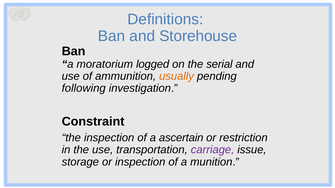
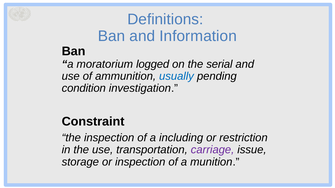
Storehouse: Storehouse -> Information (198, 36)
usually colour: orange -> blue (177, 76)
following: following -> condition (84, 88)
ascertain: ascertain -> including (181, 138)
